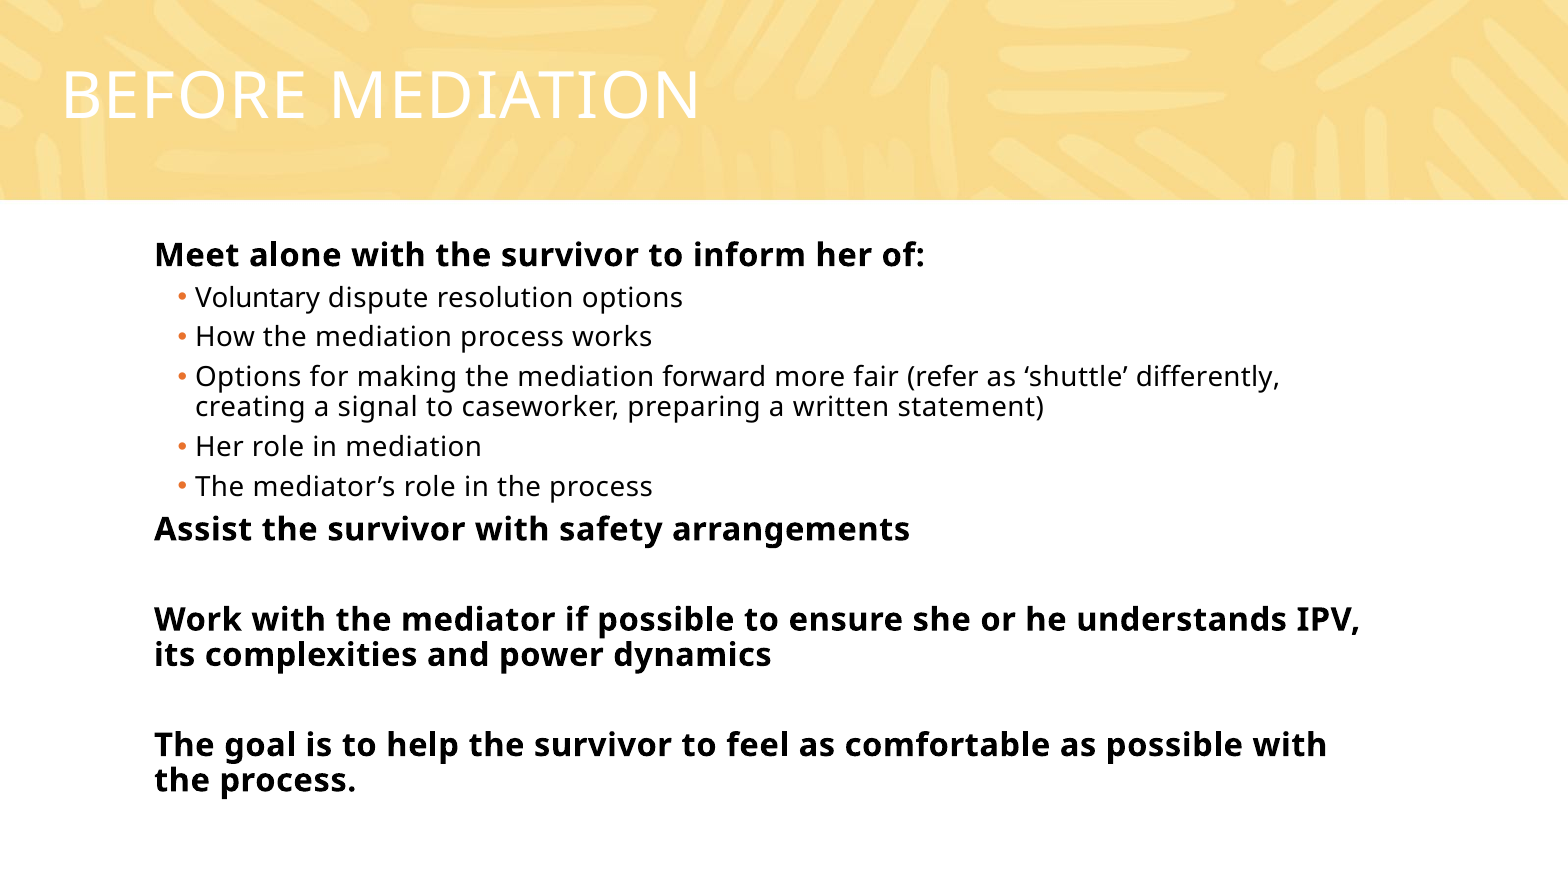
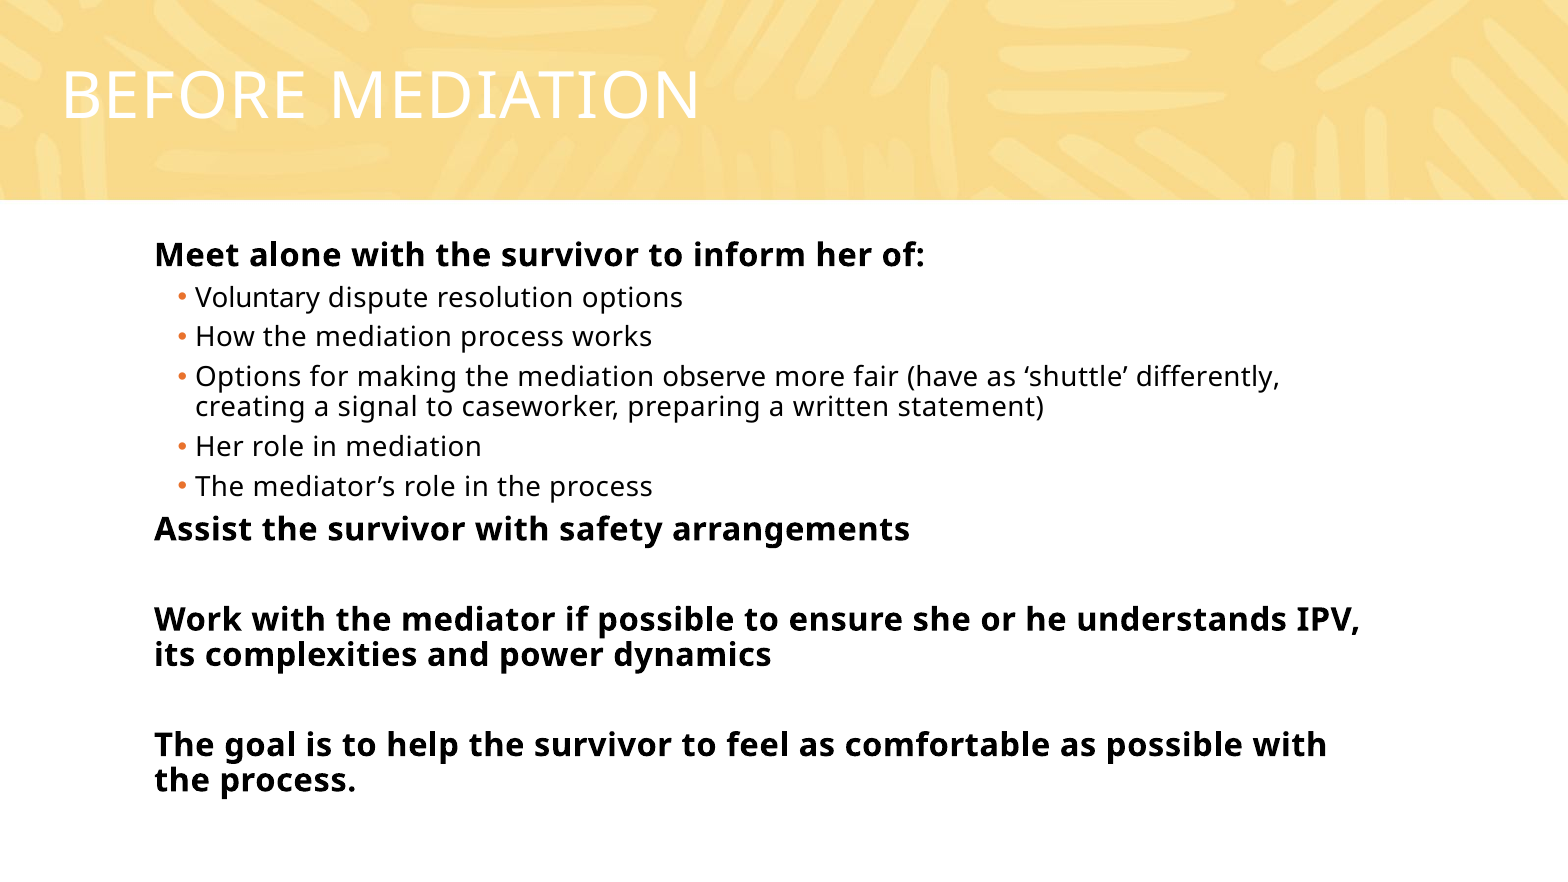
forward: forward -> observe (714, 378)
refer: refer -> have (943, 378)
